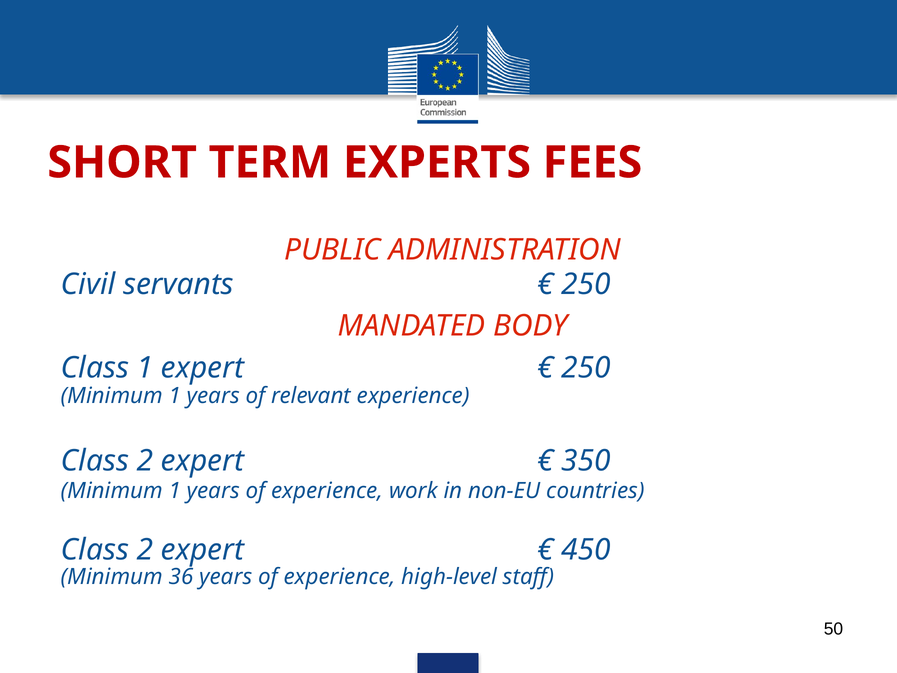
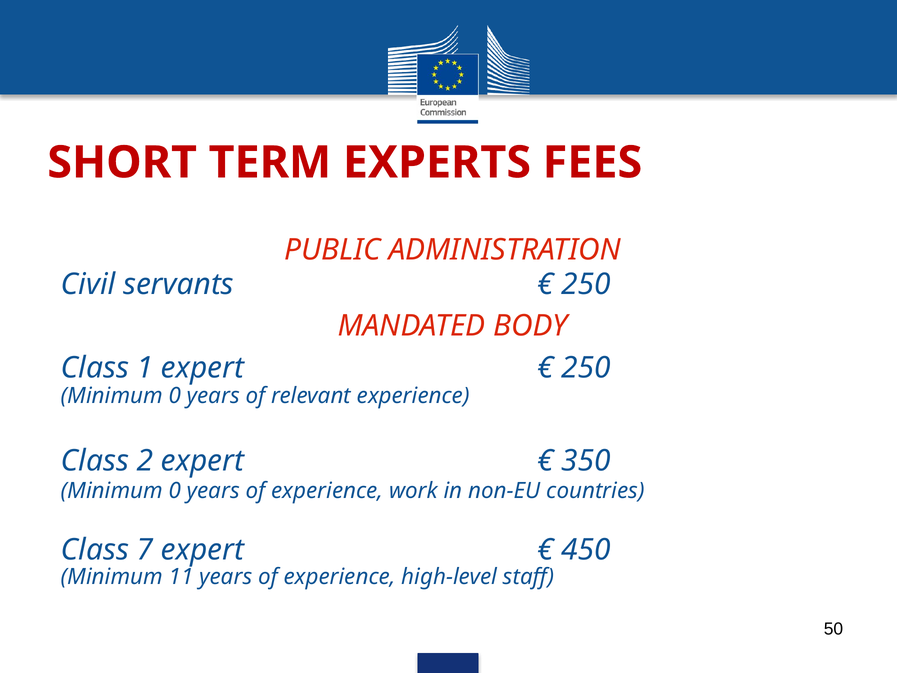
1: 1 -> 0 (175, 396)
1: 1 -> 0 (175, 491)
2: 2 -> 7 (145, 550)
36: 36 -> 11 (181, 577)
